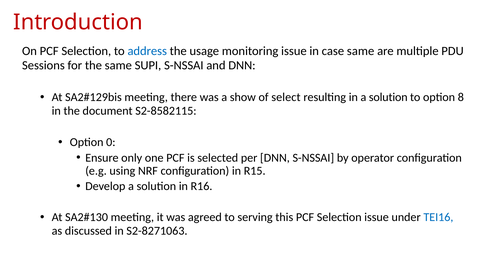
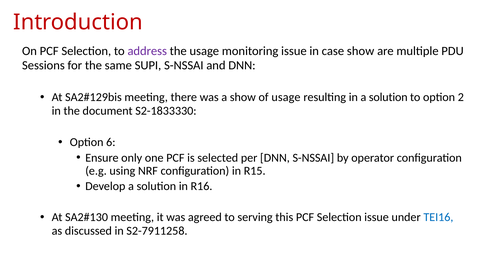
address colour: blue -> purple (147, 51)
case same: same -> show (361, 51)
of select: select -> usage (286, 97)
8: 8 -> 2 (461, 97)
S2-8582115: S2-8582115 -> S2-1833330 (166, 111)
0: 0 -> 6 (111, 142)
S2-8271063: S2-8271063 -> S2-7911258 (157, 231)
